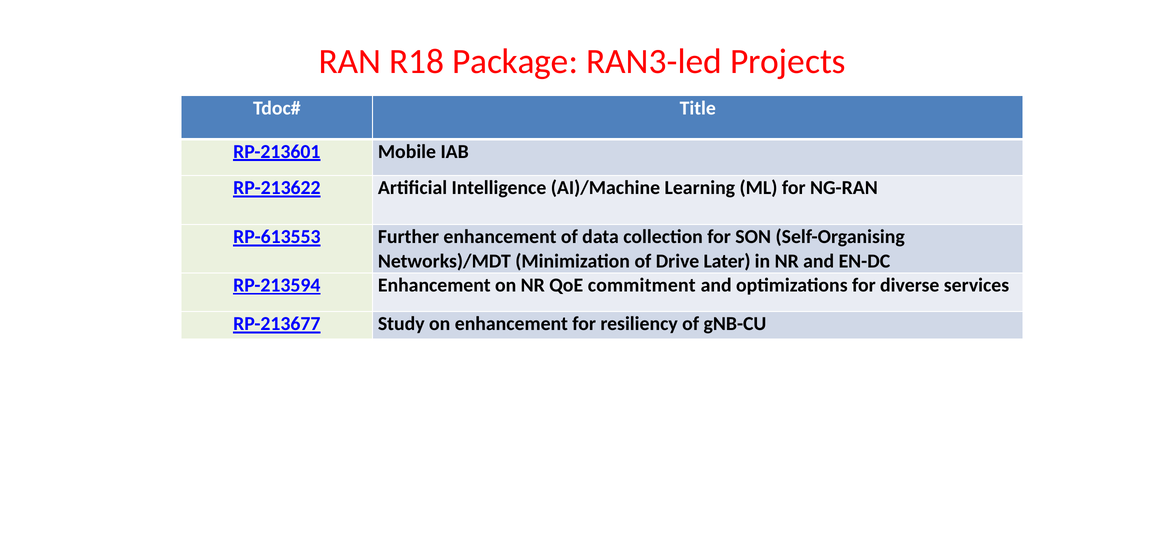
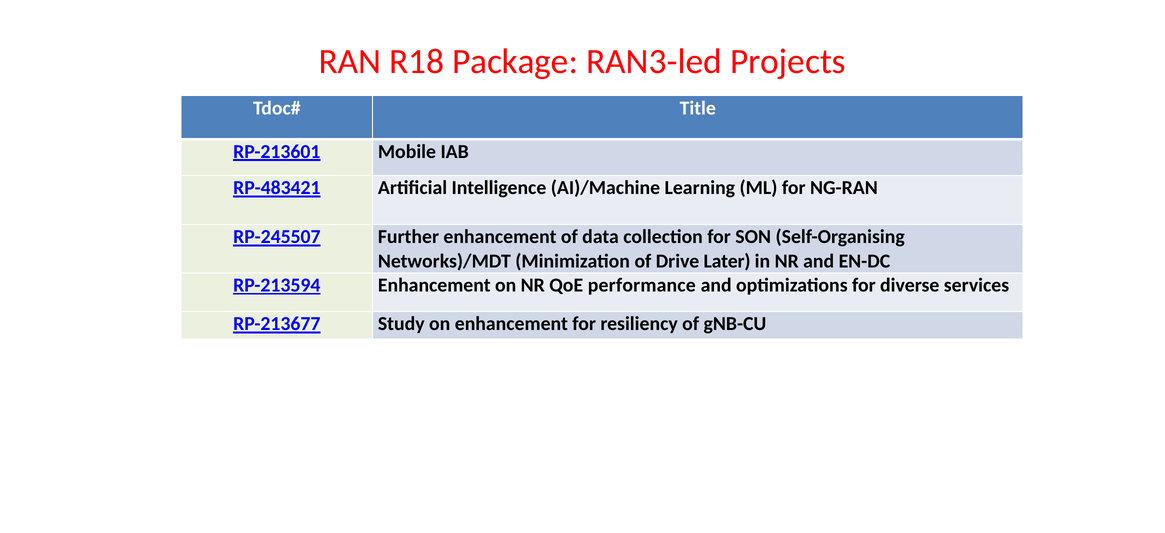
RP-213622: RP-213622 -> RP-483421 (277, 188)
RP-613553: RP-613553 -> RP-245507 (277, 237)
commitment: commitment -> performance (642, 285)
